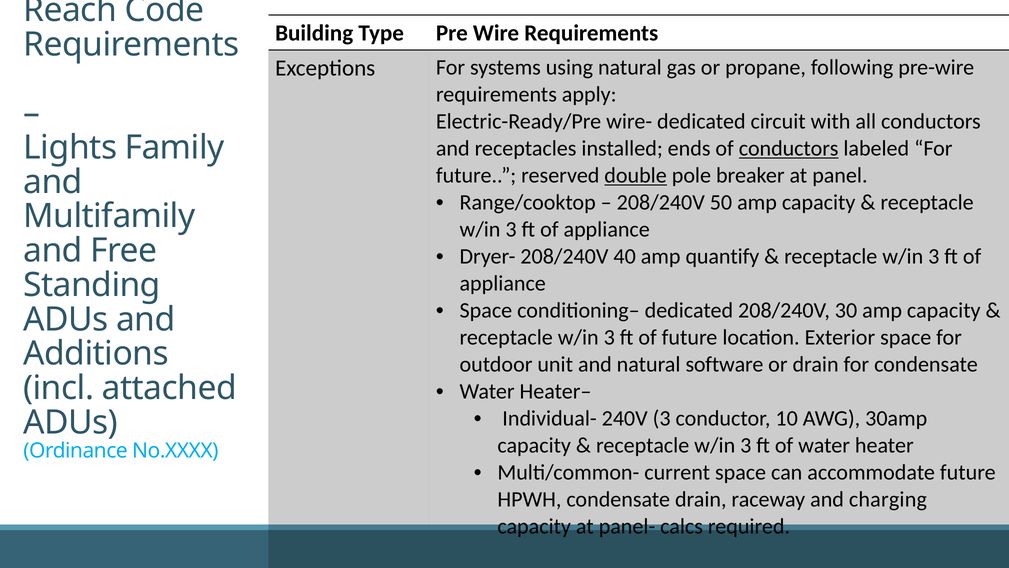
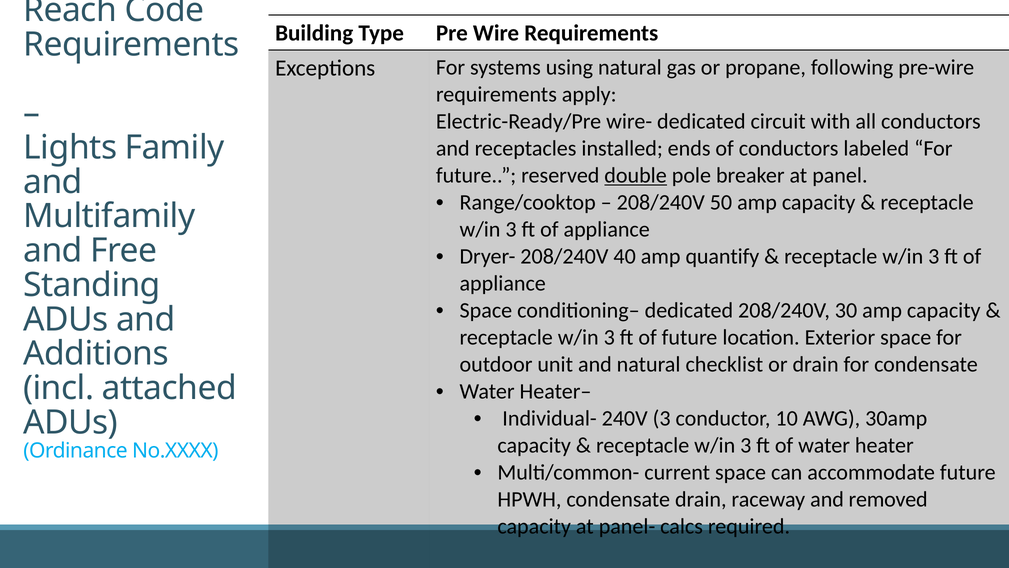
conductors underline: present -> none (789, 148)
software: software -> checklist (724, 364)
charging: charging -> removed (888, 499)
